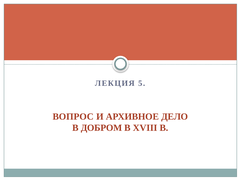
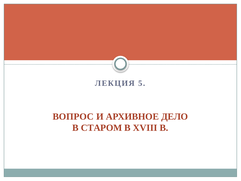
ДОБРОМ: ДОБРОМ -> СТАРОМ (101, 128)
